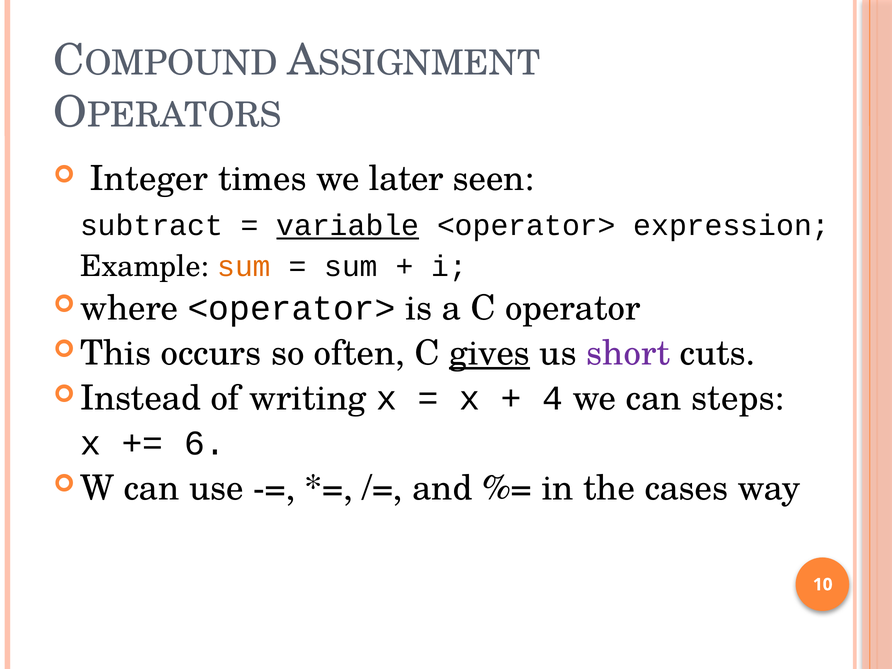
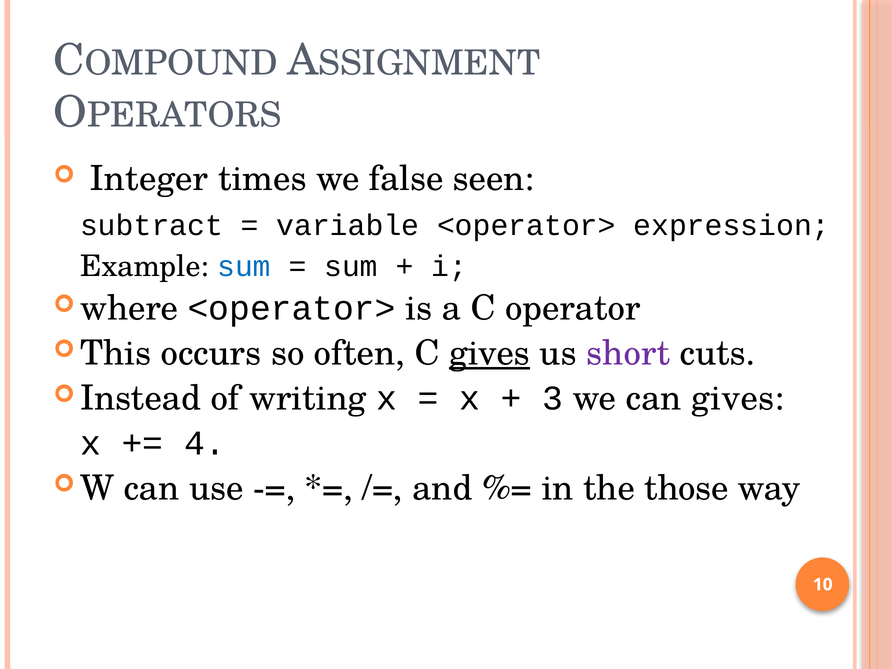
later: later -> false (406, 179)
variable underline: present -> none (348, 226)
sum colour: orange -> blue (244, 266)
4: 4 -> 3 (553, 398)
can steps: steps -> gives (738, 398)
6: 6 -> 4 (205, 443)
cases: cases -> those (686, 488)
